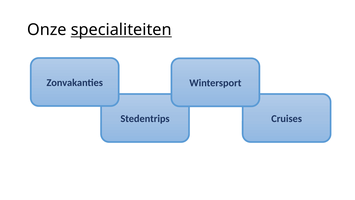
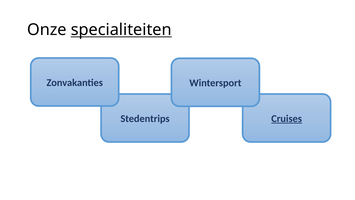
Cruises underline: none -> present (287, 119)
